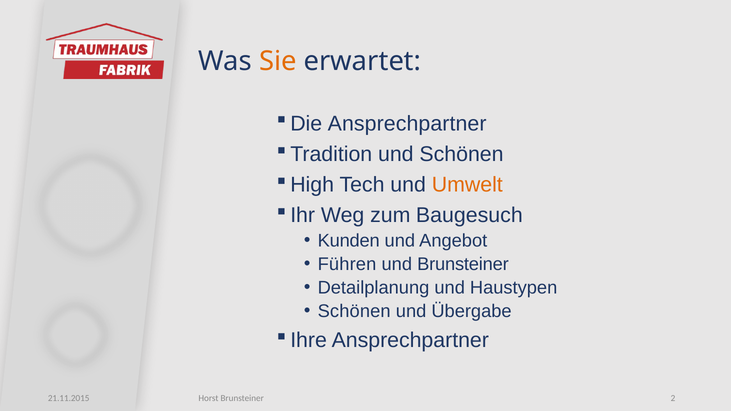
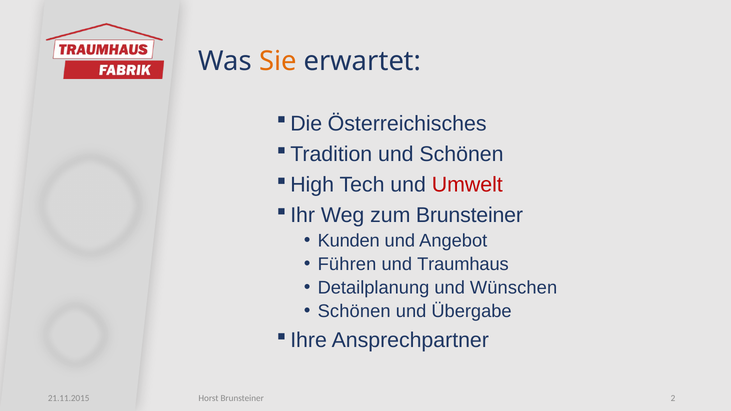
Ansprechpartner: Ansprechpartner -> Österreichisches (407, 124)
Umwelt colour: orange -> red (467, 185)
zum Baugesuch: Baugesuch -> Brunsteiner (469, 216)
und Brunsteiner: Brunsteiner -> Traumhaus (463, 264)
Haustypen: Haustypen -> Wünschen (514, 288)
